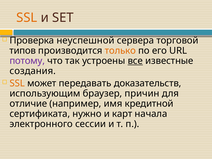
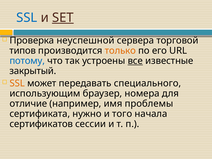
SSL colour: orange -> blue (27, 18)
SET underline: none -> present (63, 18)
потому colour: purple -> blue (27, 61)
создания: создания -> закрытый (33, 71)
доказательств: доказательств -> специального (148, 83)
причин: причин -> номера (142, 93)
кредитной: кредитной -> проблемы (149, 104)
карт: карт -> того (122, 114)
электронного: электронного -> сертификатов (41, 124)
